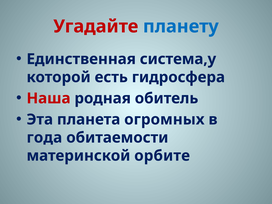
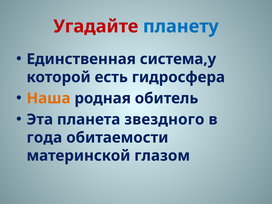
Наша colour: red -> orange (49, 98)
огромных: огромных -> звездного (164, 119)
орбите: орбите -> глазом (162, 156)
